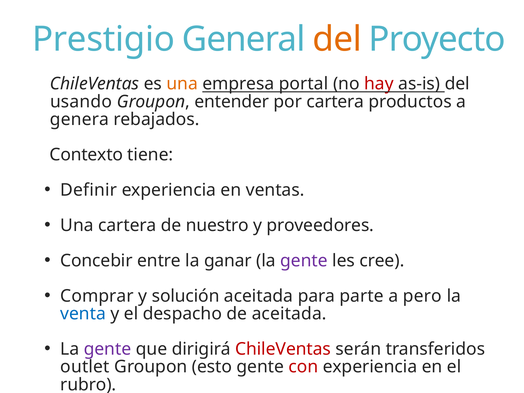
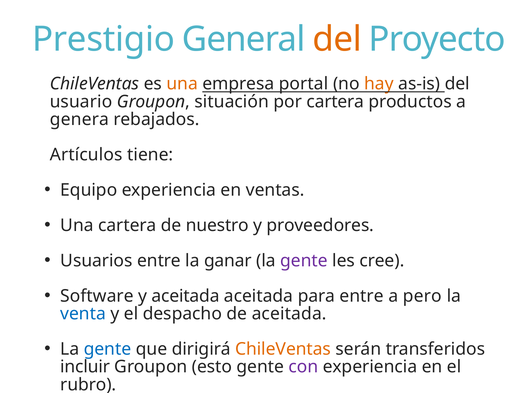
hay colour: red -> orange (379, 84)
usando: usando -> usuario (81, 102)
entender: entender -> situación (232, 102)
Contexto: Contexto -> Artículos (86, 155)
Definir: Definir -> Equipo (89, 190)
Concebir: Concebir -> Usuarios (96, 261)
Comprar: Comprar -> Software (97, 296)
y solución: solución -> aceitada (186, 296)
para parte: parte -> entre (362, 296)
gente colour: purple -> blue (108, 349)
ChileVentas colour: red -> orange (283, 349)
outlet: outlet -> incluir (85, 367)
con colour: red -> purple (303, 367)
